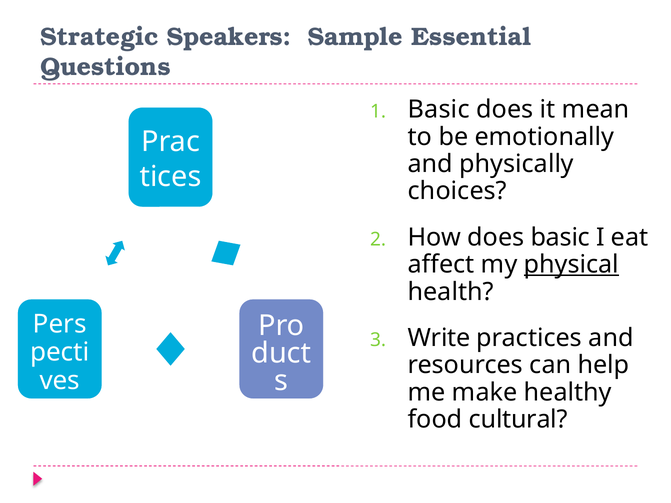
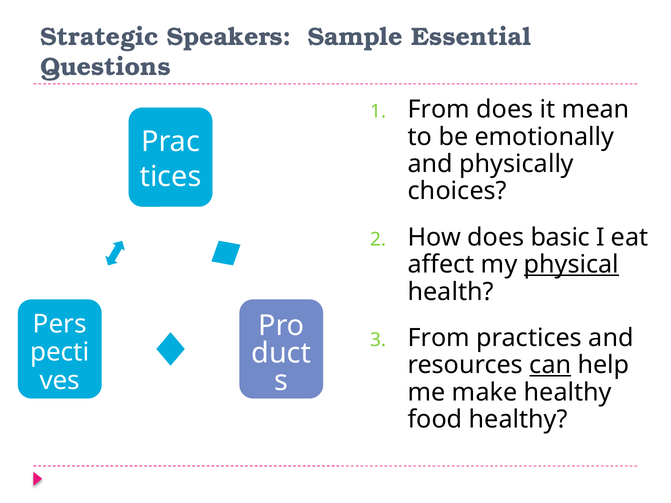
Basic: Basic -> From (439, 110)
Write: Write -> From (439, 338)
can underline: none -> present (550, 365)
food cultural: cultural -> healthy (518, 420)
